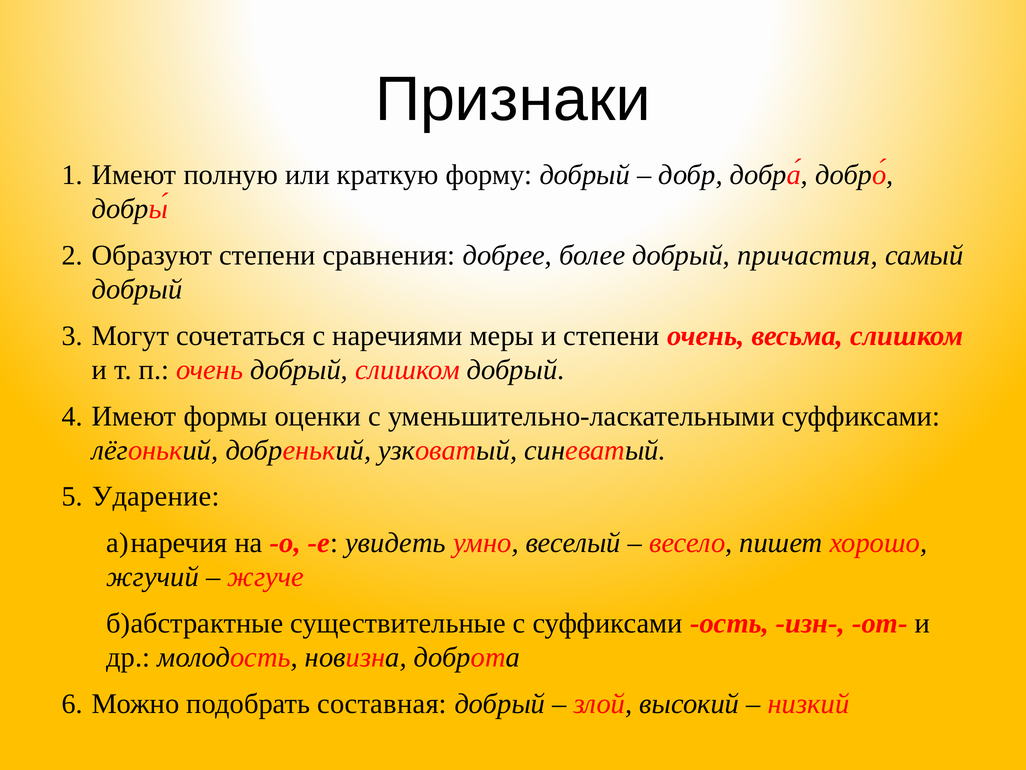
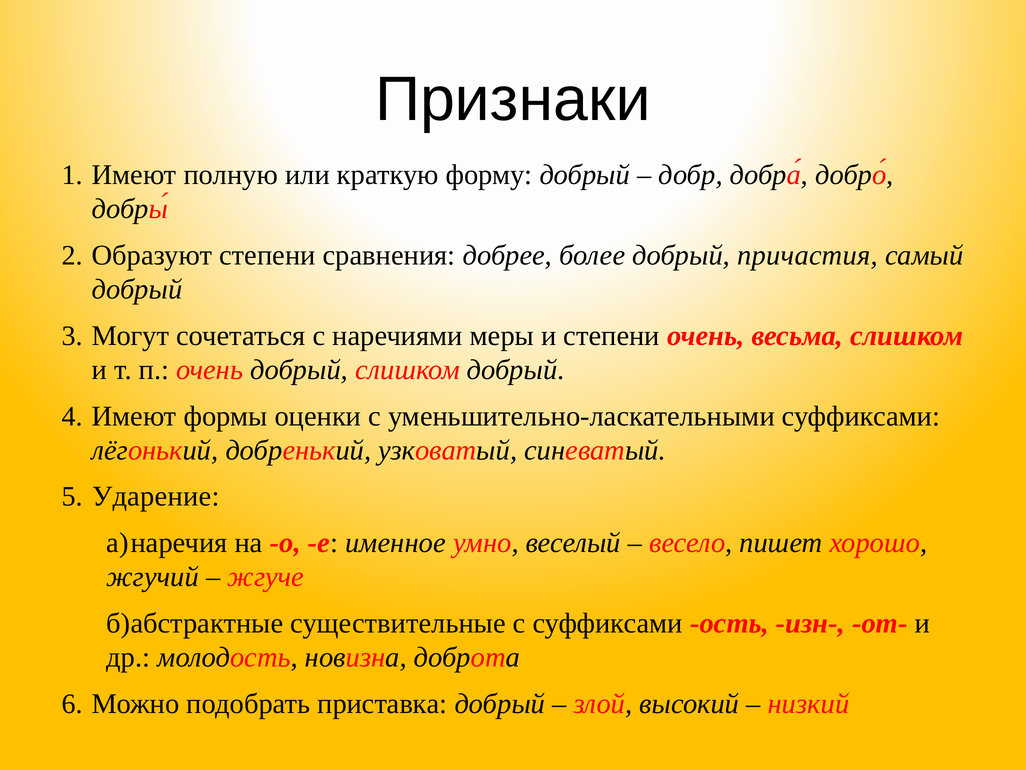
увидеть: увидеть -> именное (395, 542)
составная: составная -> приставка (382, 703)
